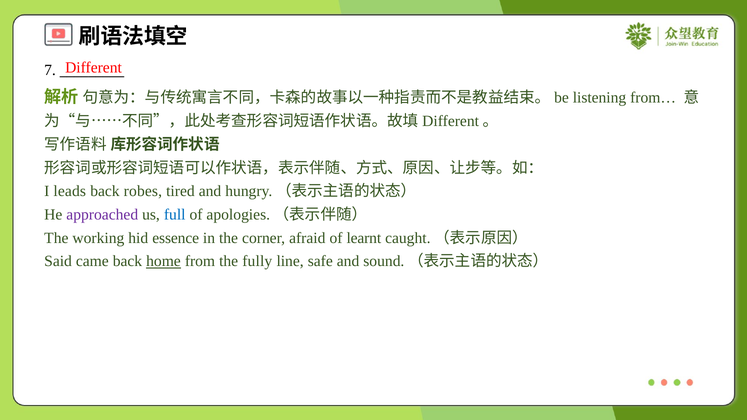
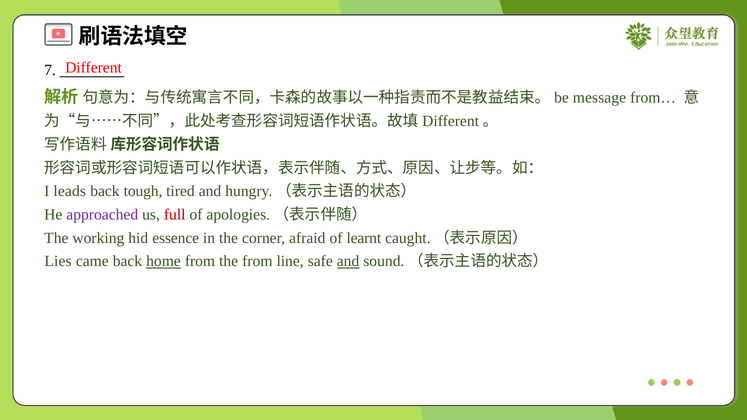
listening: listening -> message (599, 98)
robes: robes -> tough (143, 191)
full colour: blue -> red (175, 215)
Said: Said -> Lies (58, 261)
the fully: fully -> from (257, 261)
and underline: none -> present (348, 261)
